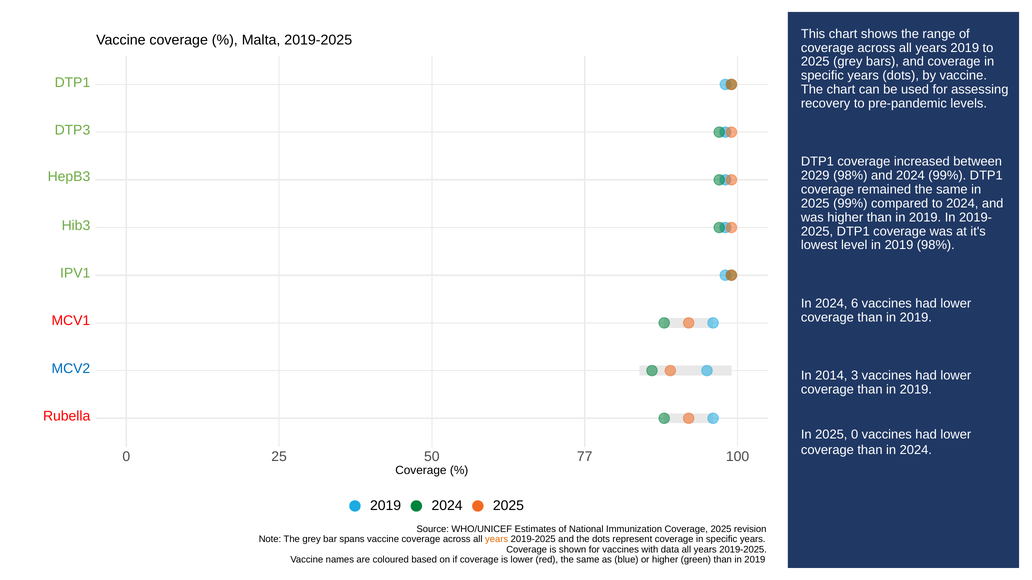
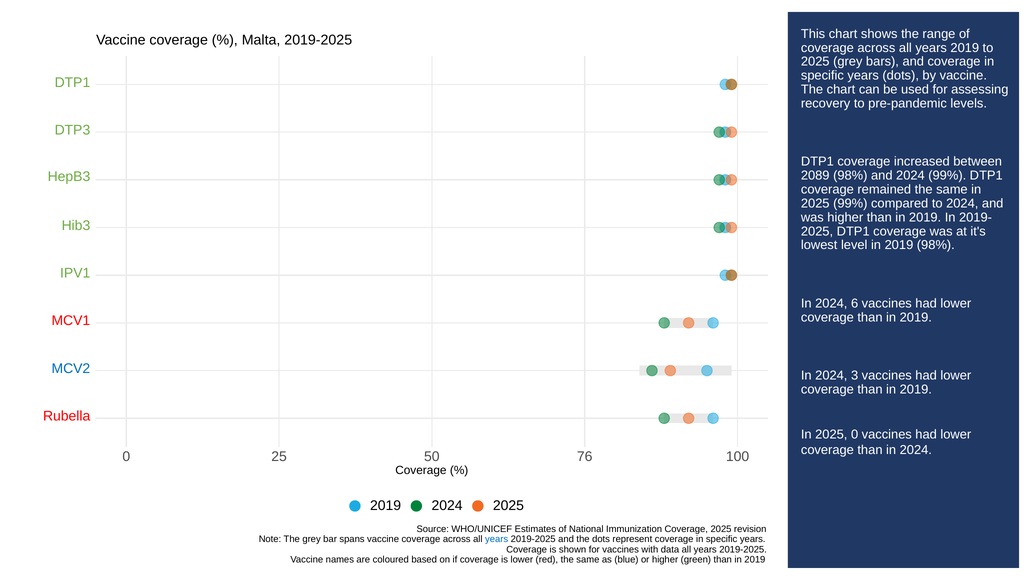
2029: 2029 -> 2089 (815, 176)
2014: 2014 -> 2024 (831, 376)
77: 77 -> 76 (585, 457)
years colour: orange -> blue (497, 540)
